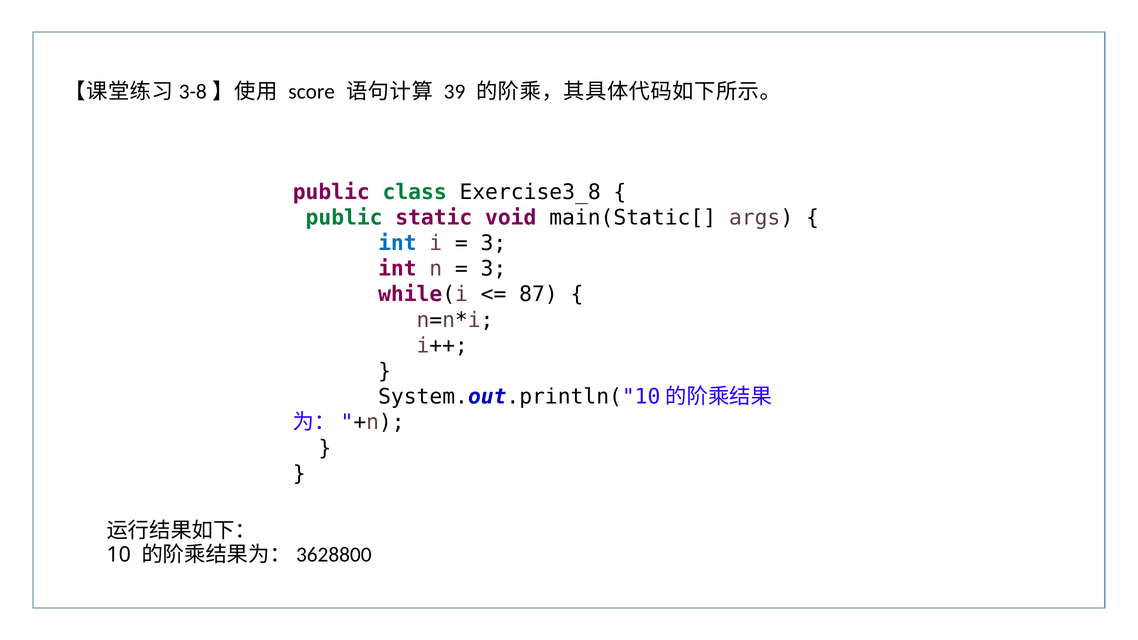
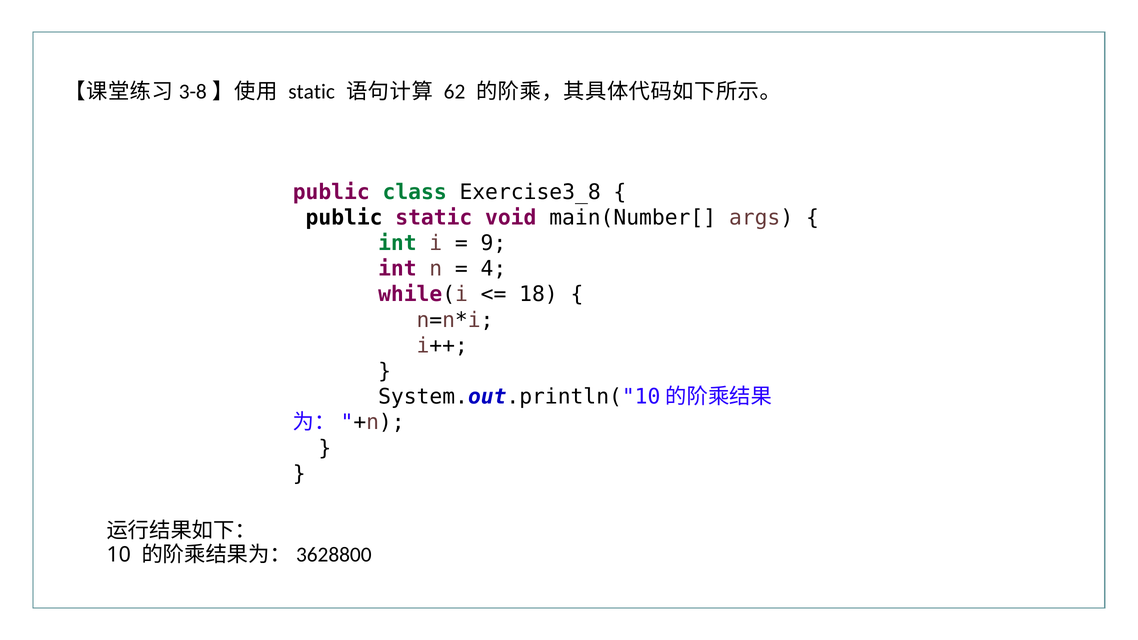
score: score -> static (312, 92)
39: 39 -> 62 (455, 92)
public colour: green -> black (344, 218)
main(Static[: main(Static[ -> main(Number[ (633, 218)
int colour: blue -> green (397, 243)
3: 3 -> 9 (493, 243)
3: 3 -> 4 (493, 269)
87: 87 -> 18 (538, 294)
